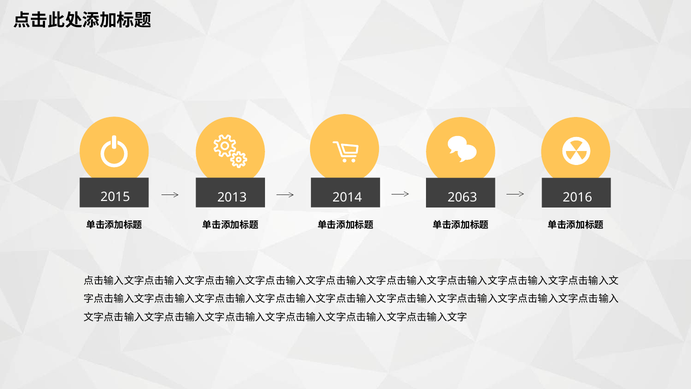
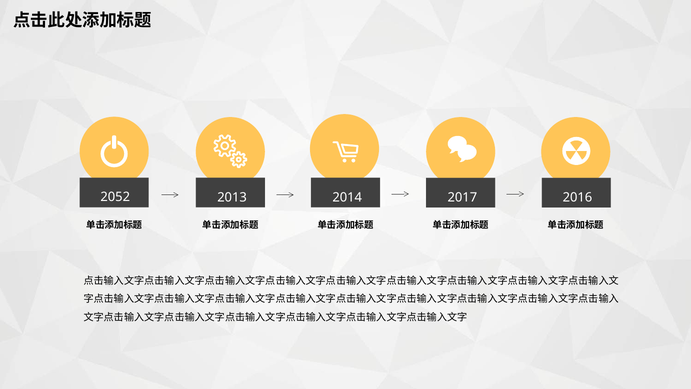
2015: 2015 -> 2052 (115, 197)
2063: 2063 -> 2017 (462, 197)
